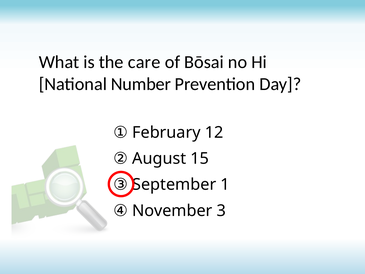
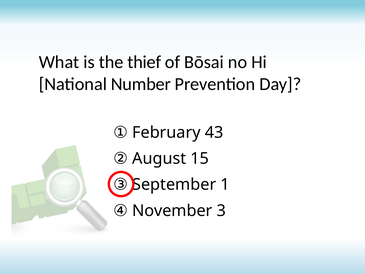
care: care -> thief (144, 62)
12: 12 -> 43 (214, 132)
